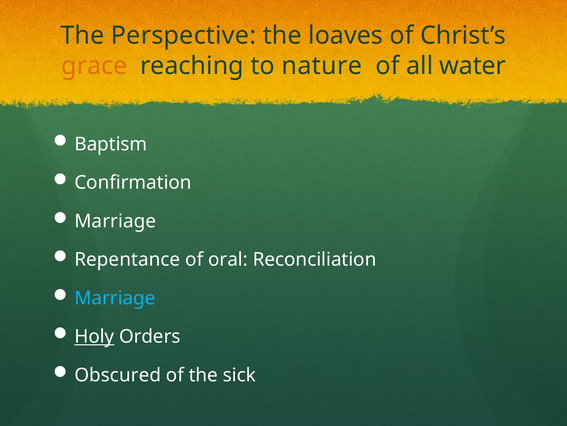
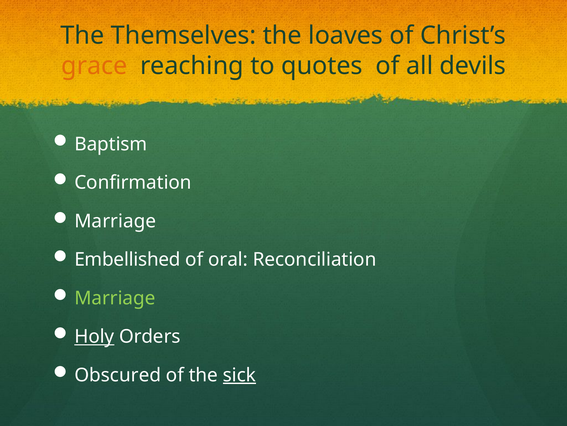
Perspective: Perspective -> Themselves (184, 36)
nature: nature -> quotes (322, 66)
water: water -> devils (473, 66)
Repentance: Repentance -> Embellished (127, 259)
Marriage colour: light blue -> light green (115, 298)
sick underline: none -> present (239, 375)
